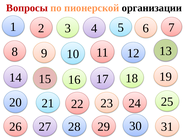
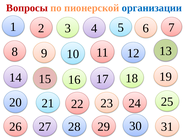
организации colour: black -> blue (152, 8)
